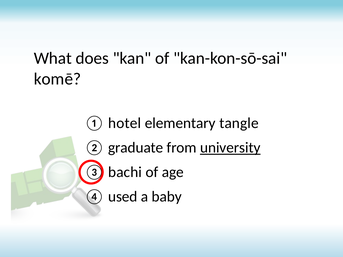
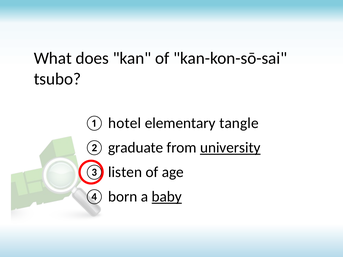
komē: komē -> tsubo (57, 79)
bachi: bachi -> listen (125, 172)
used: used -> born (123, 197)
baby underline: none -> present (167, 197)
